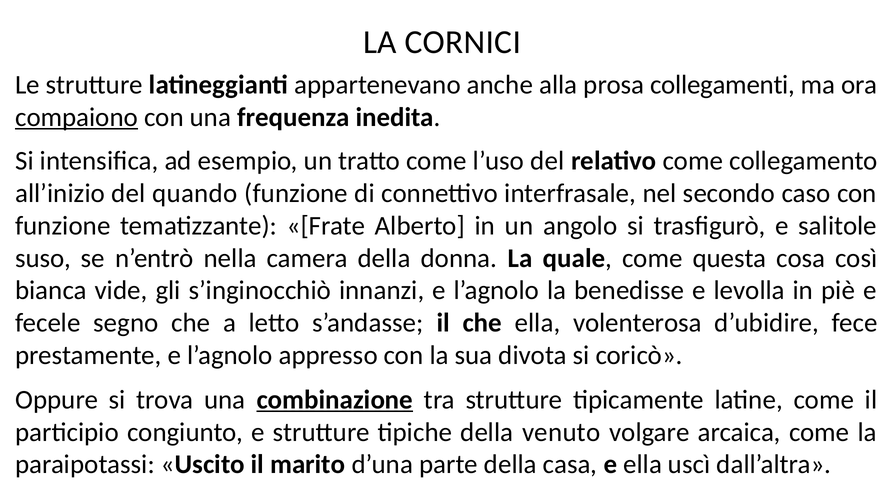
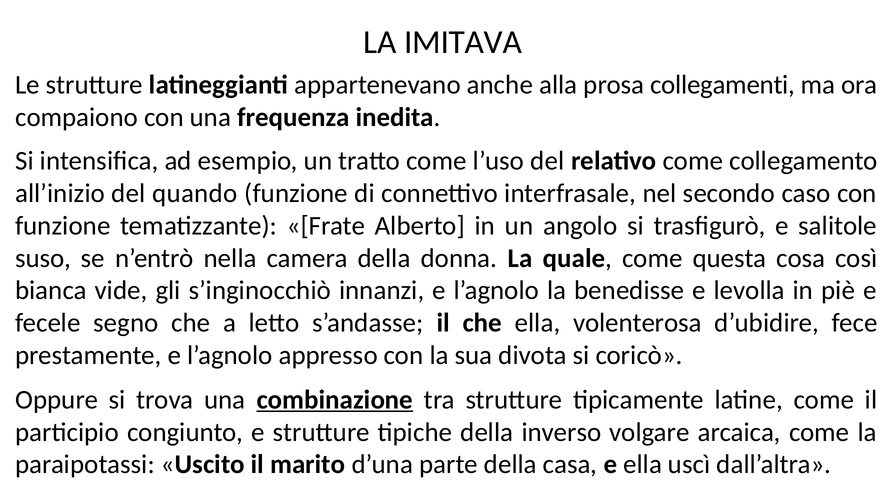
CORNICI: CORNICI -> IMITAVA (463, 42)
compaiono underline: present -> none (77, 117)
venuto: venuto -> inverso (561, 432)
